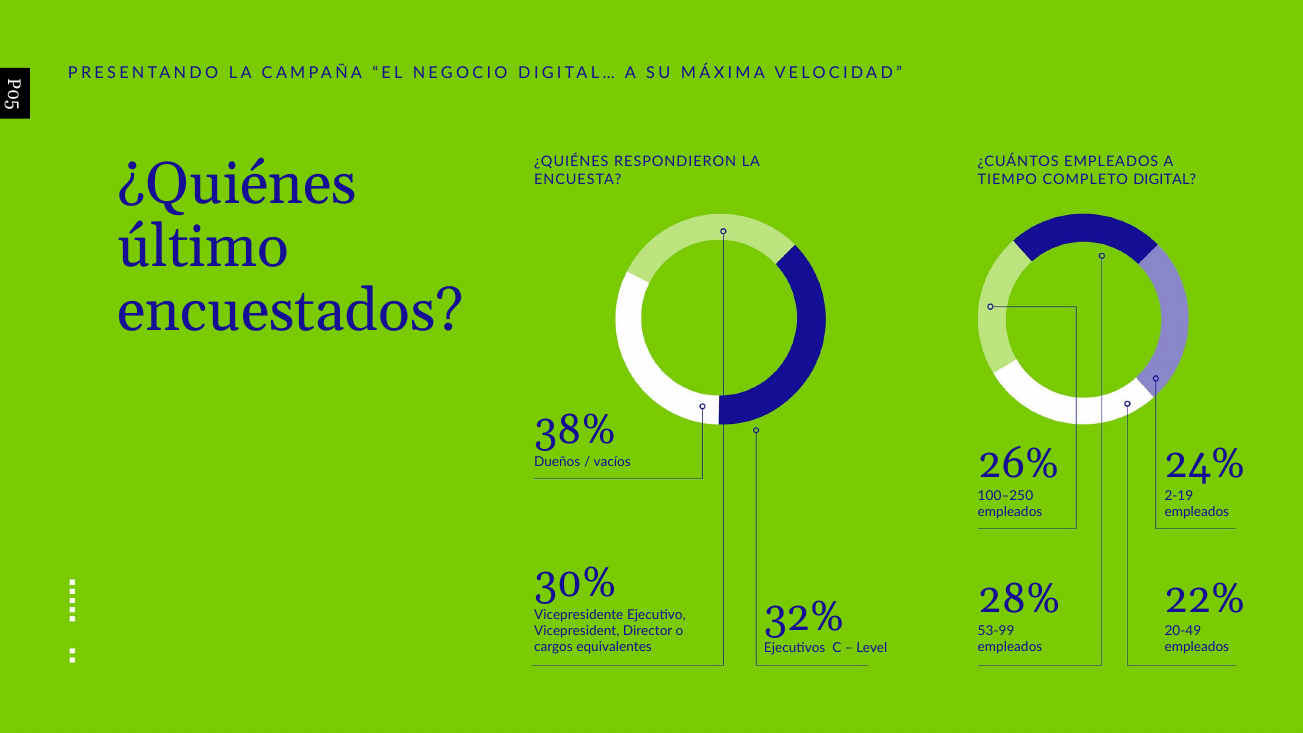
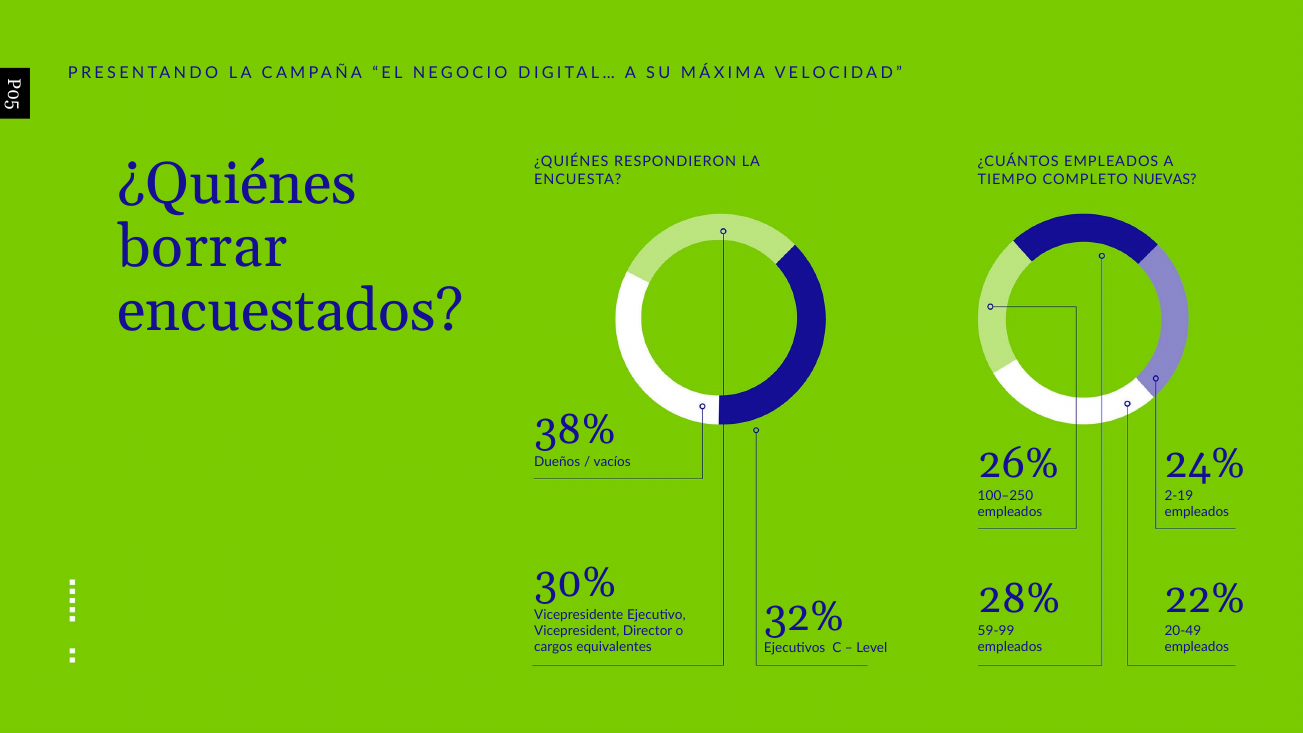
DIGITAL: DIGITAL -> NUEVAS (1165, 179)
último: último -> borrar (203, 247)
53-99: 53-99 -> 59-99 (996, 631)
